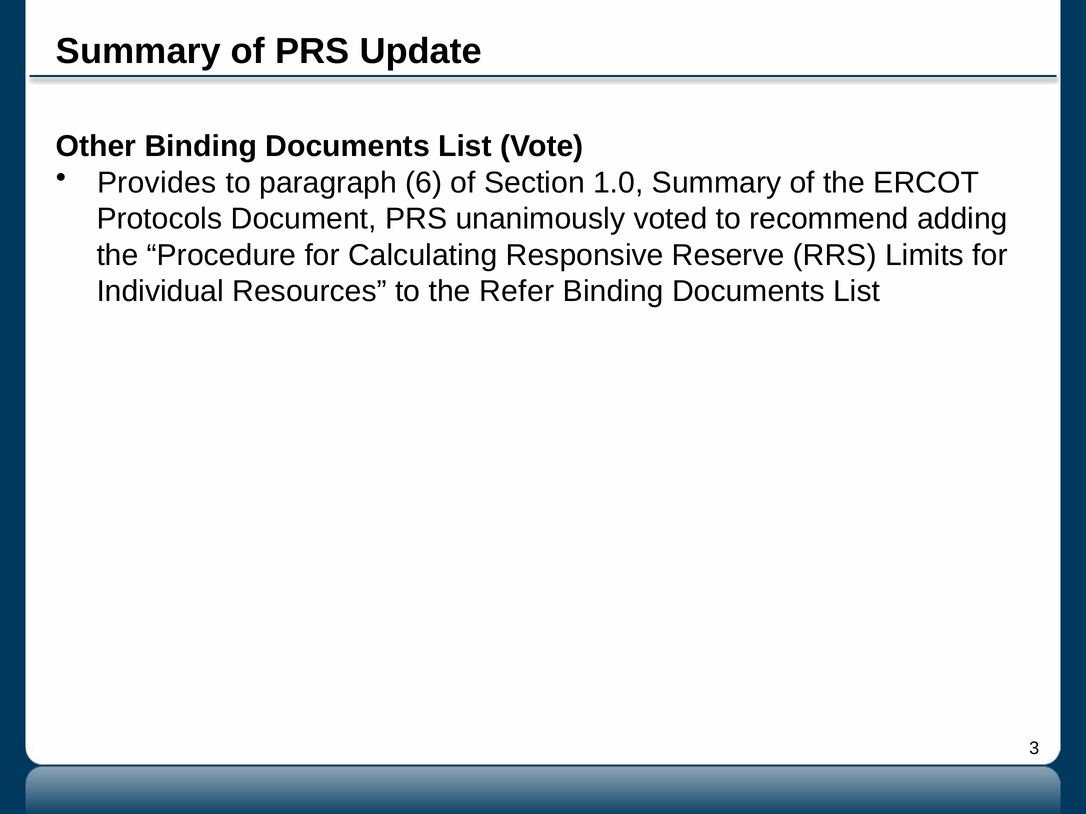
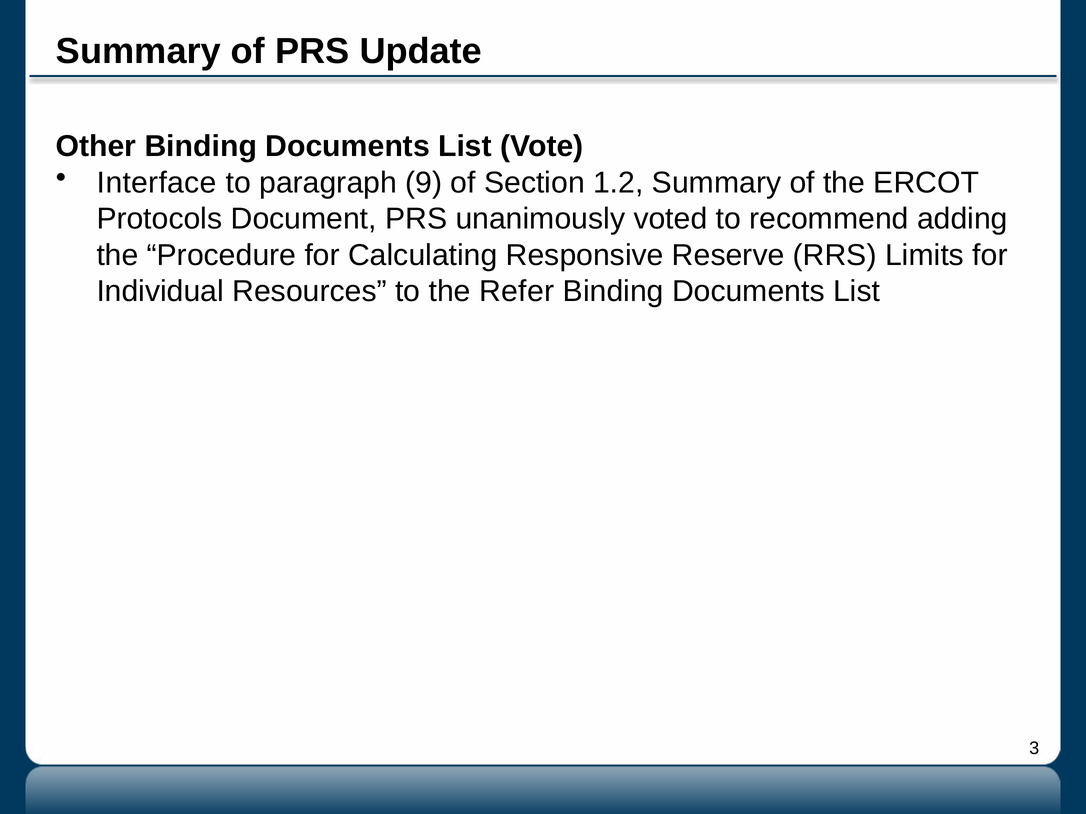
Provides: Provides -> Interface (157, 183)
6: 6 -> 9 (424, 183)
1.0: 1.0 -> 1.2 (618, 183)
